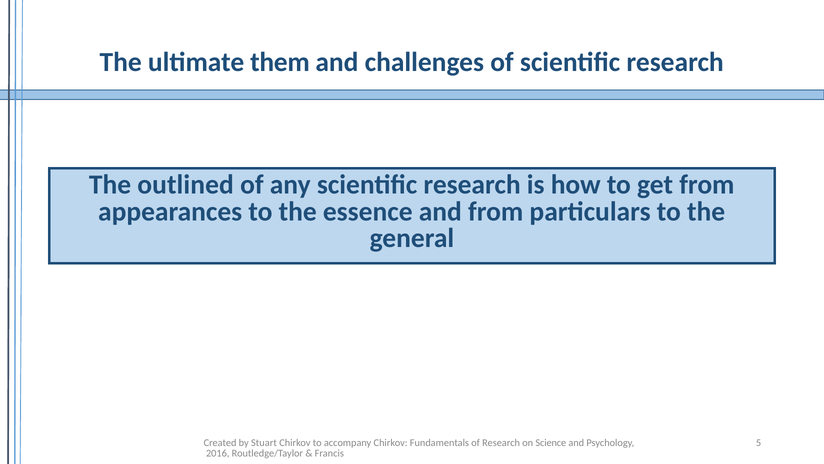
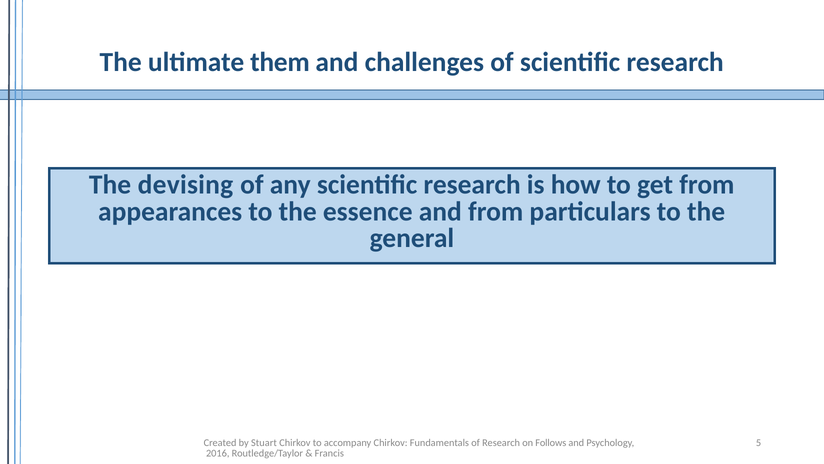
outlined: outlined -> devising (185, 185)
Science: Science -> Follows (551, 443)
